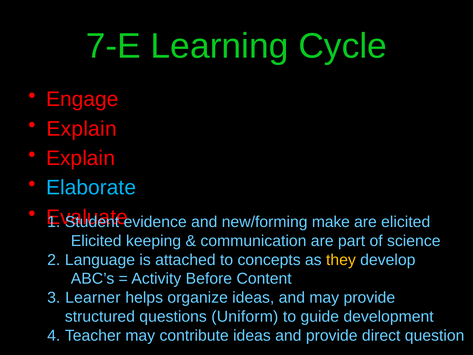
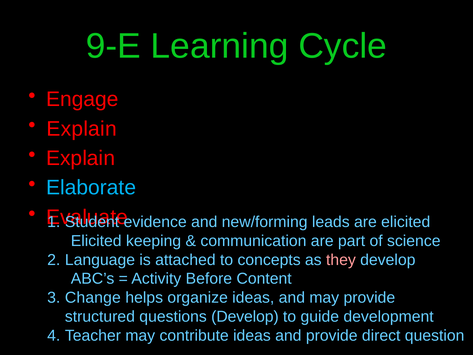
7-E: 7-E -> 9-E (113, 46)
make: make -> leads (331, 222)
they colour: yellow -> pink (341, 260)
Learner: Learner -> Change (93, 297)
questions Uniform: Uniform -> Develop (245, 316)
